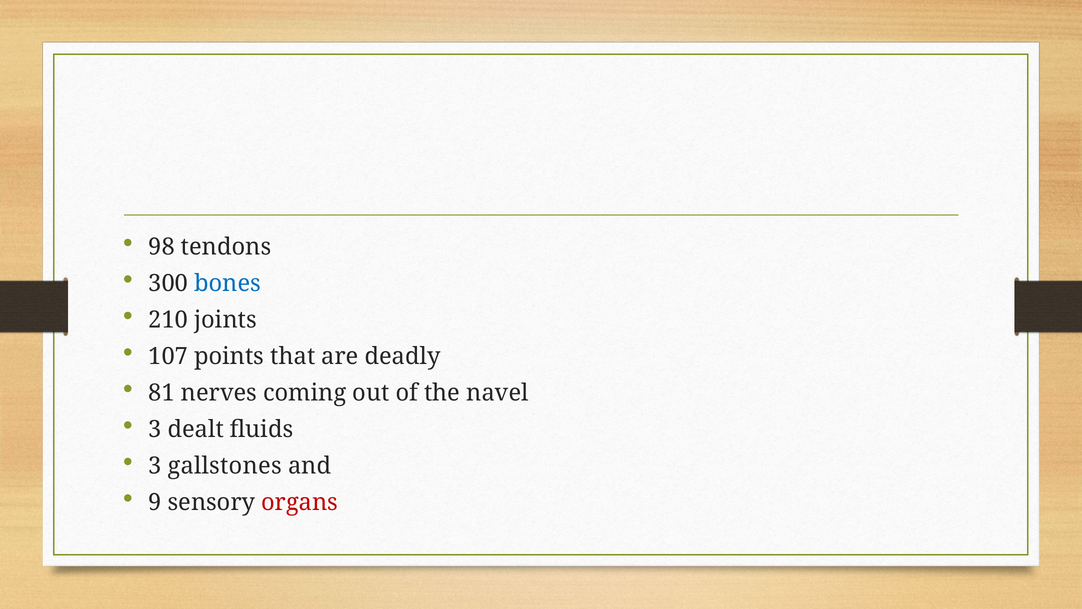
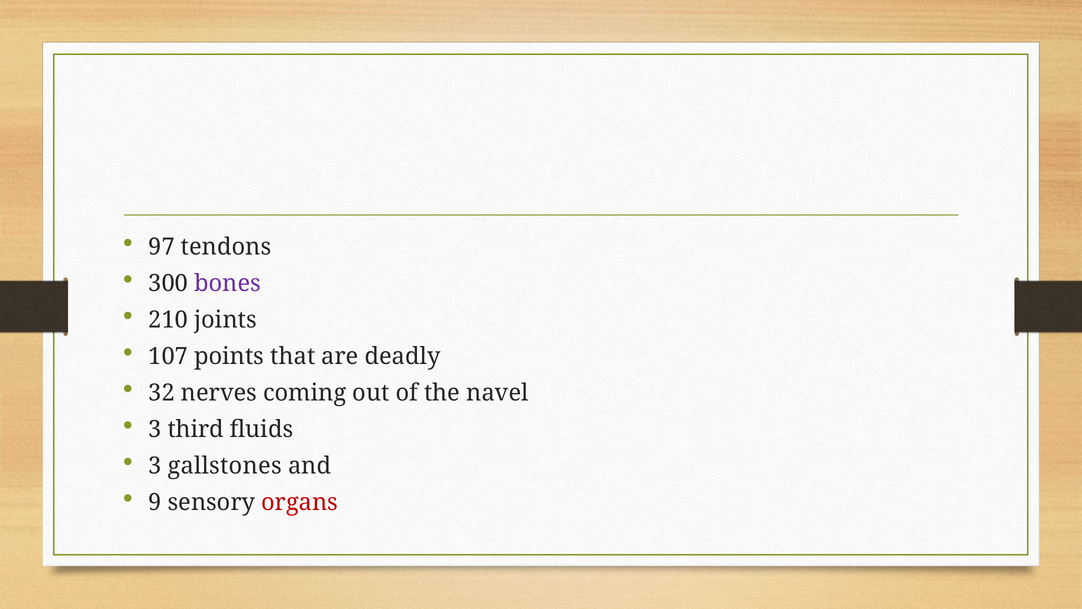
98: 98 -> 97 (162, 247)
bones colour: blue -> purple (228, 283)
81: 81 -> 32 (162, 393)
dealt: dealt -> third (196, 429)
